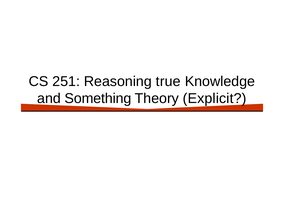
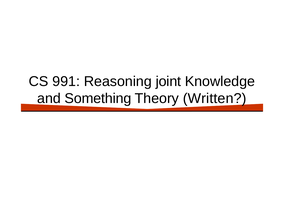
251: 251 -> 991 (66, 81)
true: true -> joint (168, 81)
Explicit: Explicit -> Written (215, 99)
